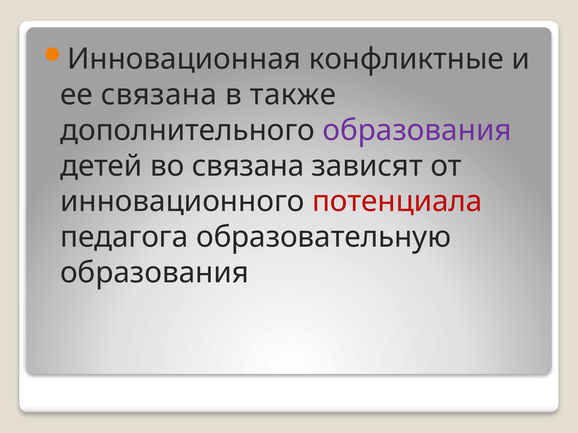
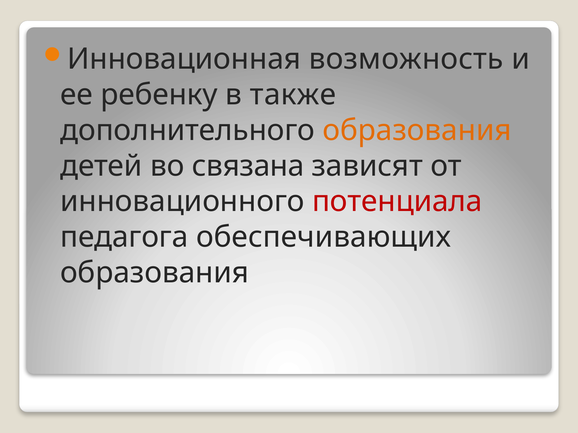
конфликтные: конфликтные -> возможность (406, 59)
ее связана: связана -> ребенку (159, 95)
образования colour: purple -> orange (417, 130)
образовательную: образовательную -> обеспечивающих (324, 237)
